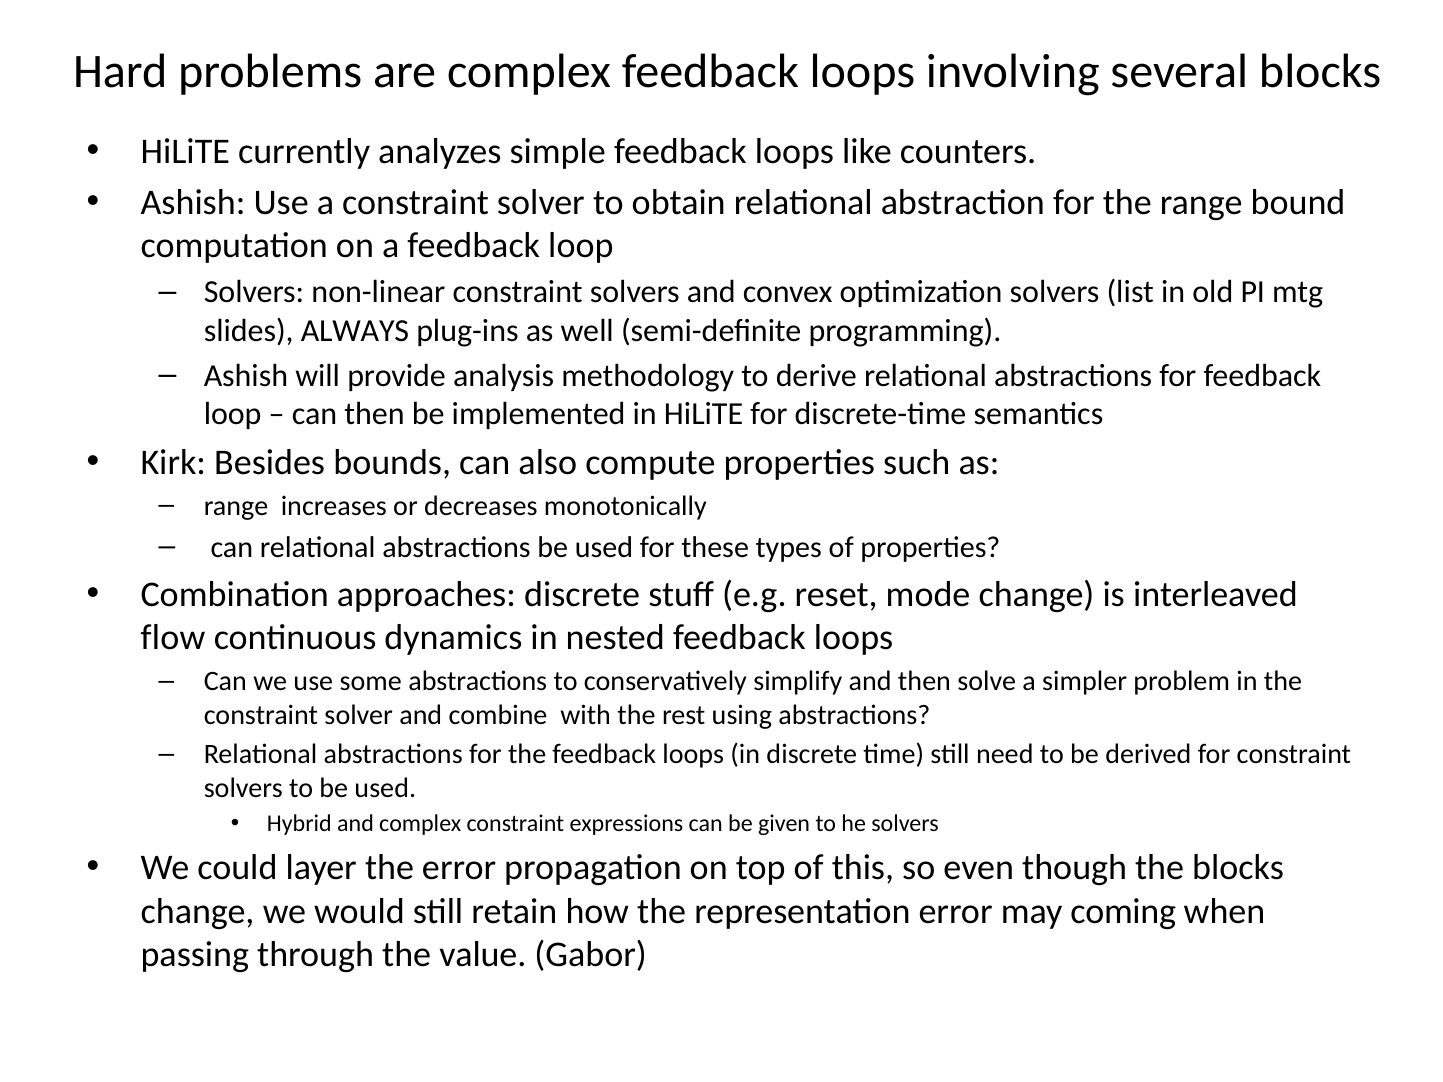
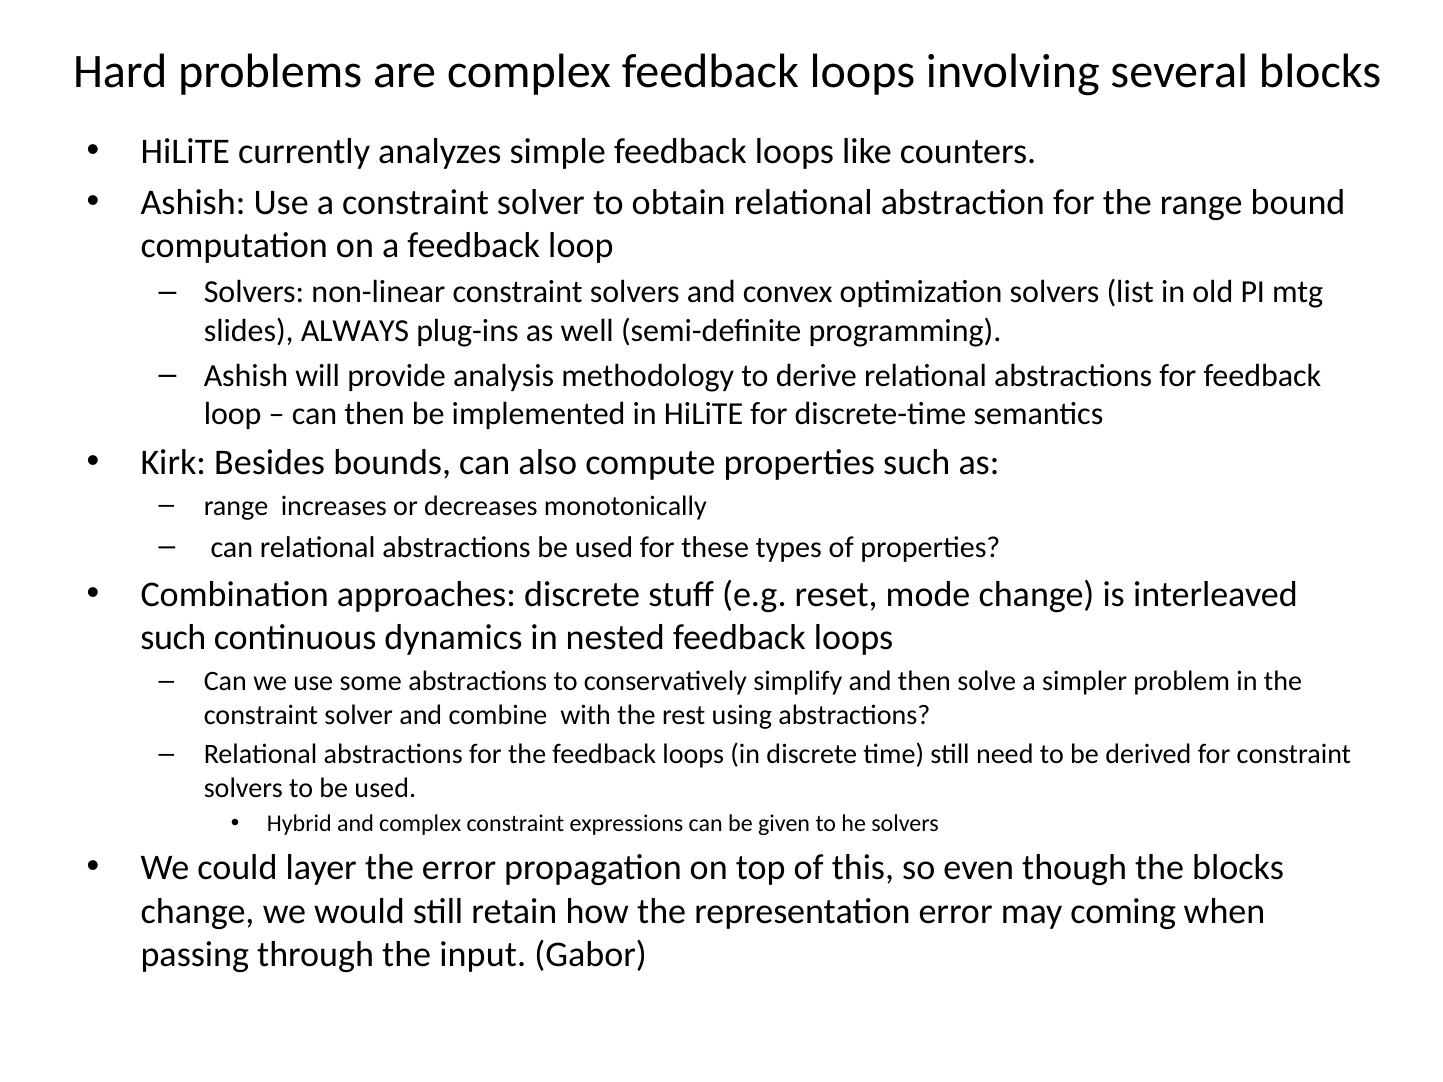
flow: flow -> such (173, 638)
value: value -> input (483, 955)
